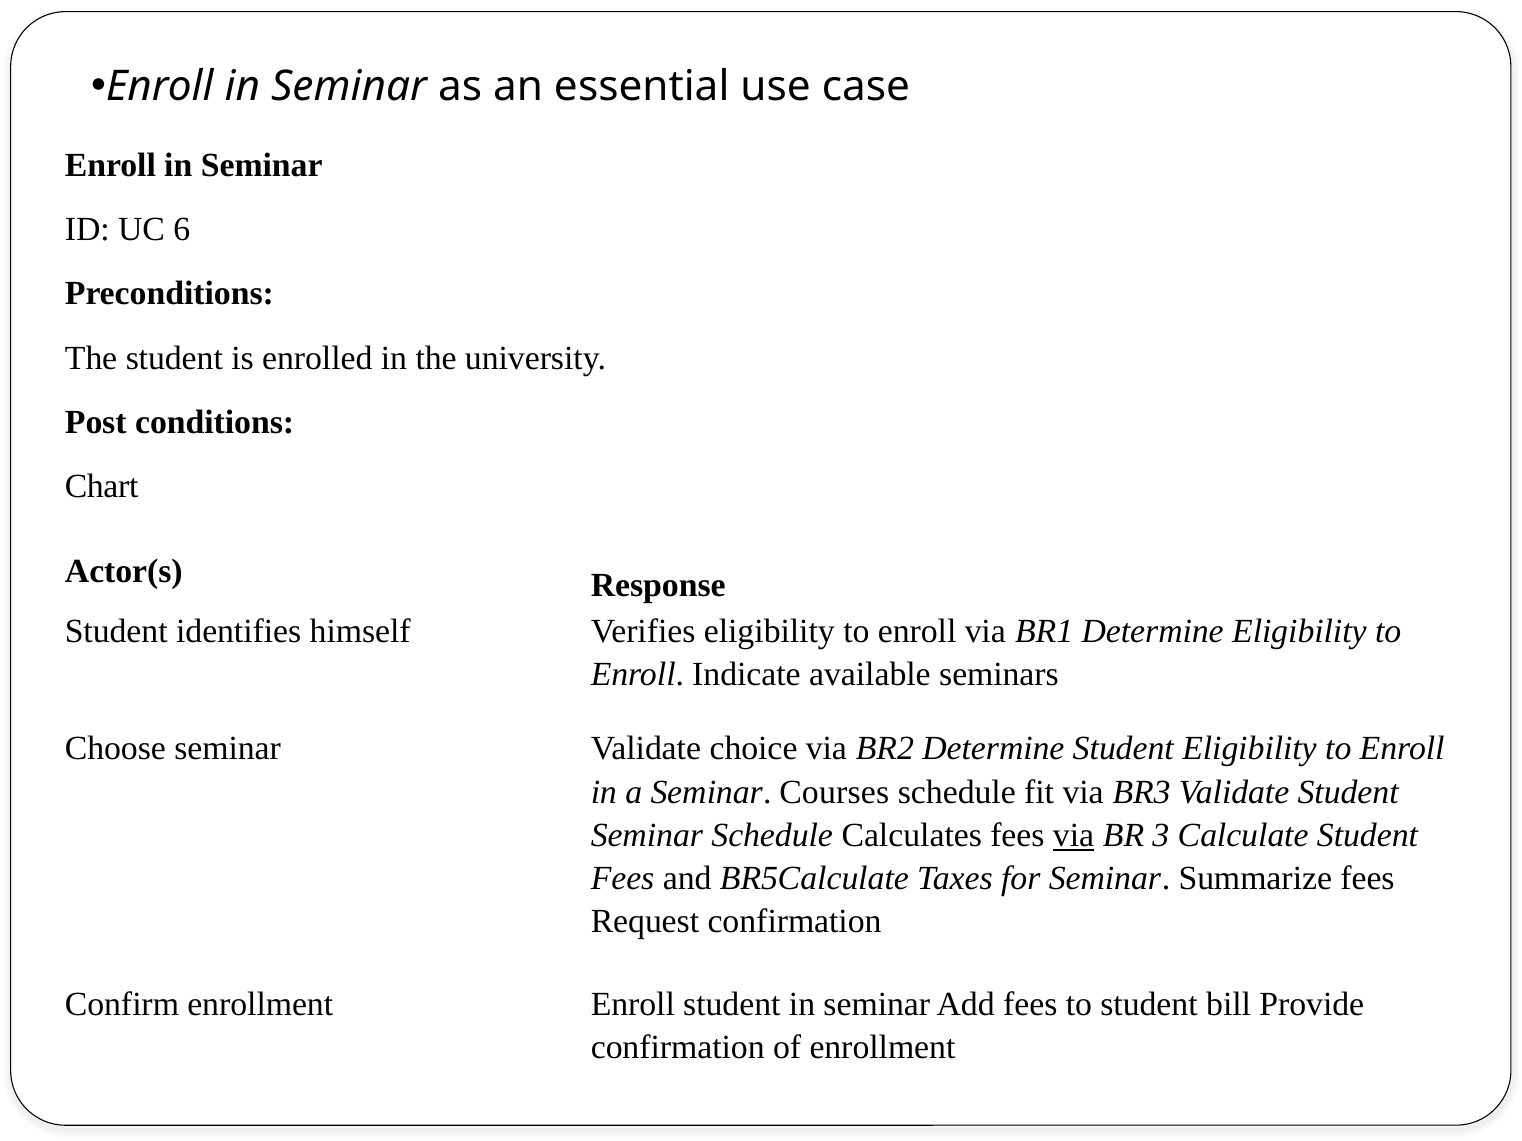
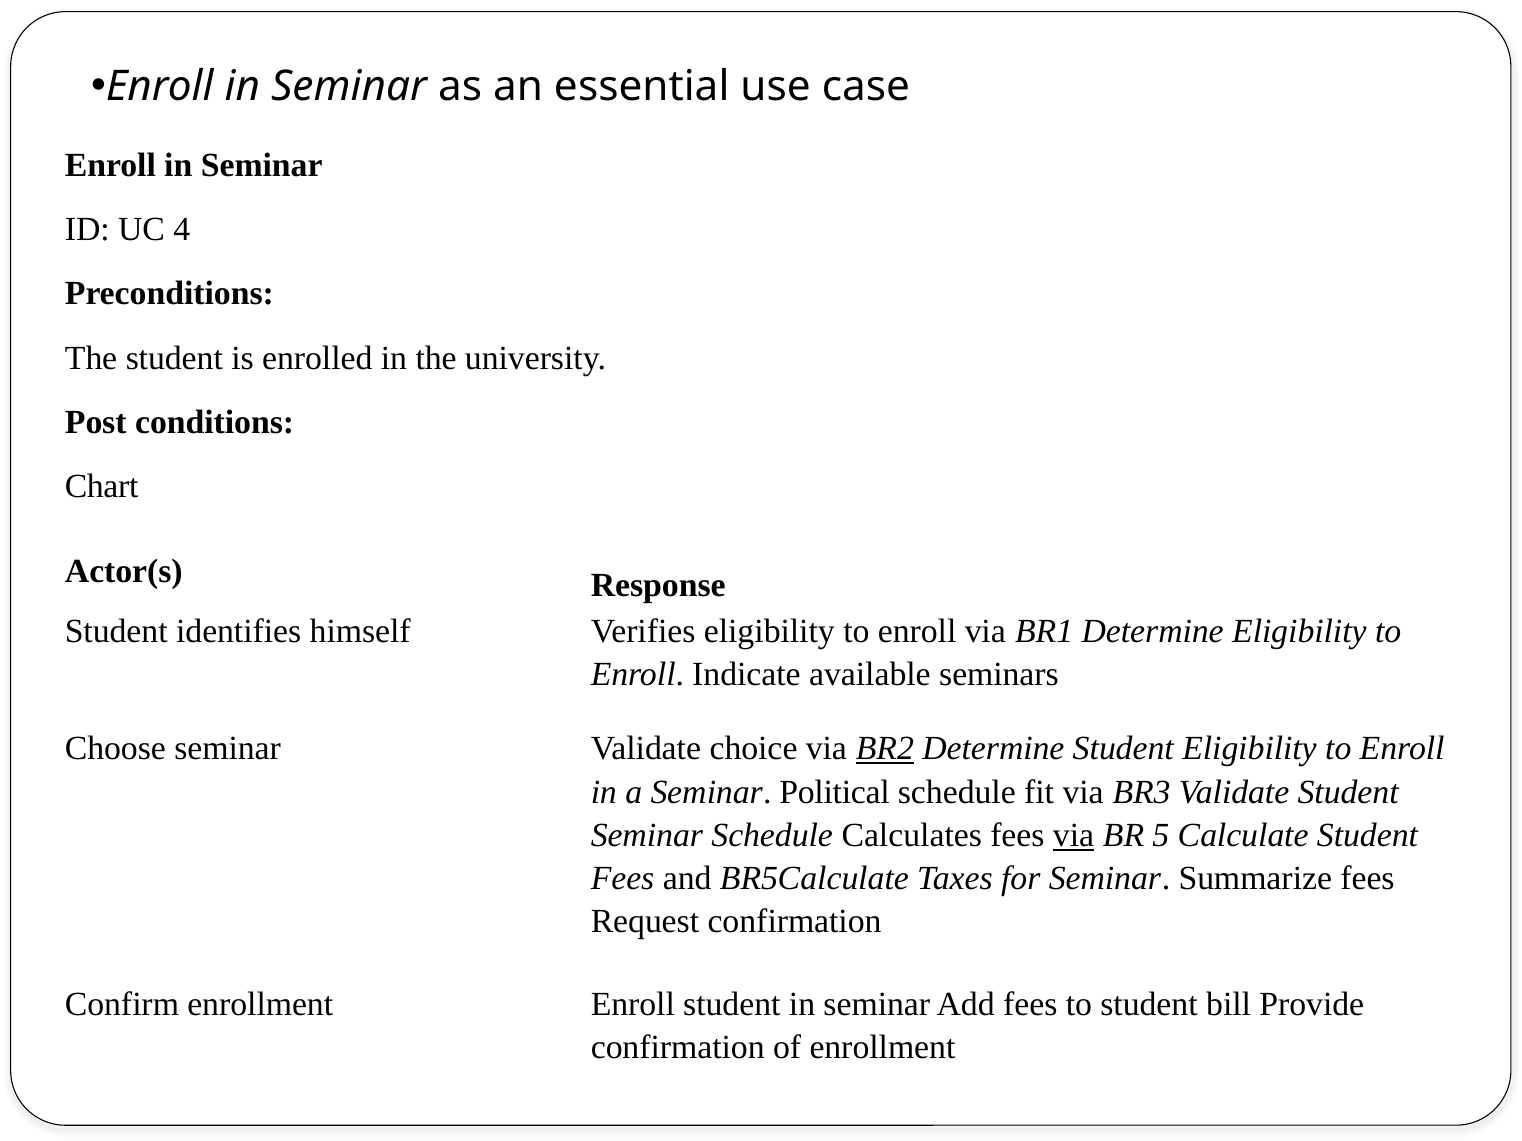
6: 6 -> 4 (182, 229)
BR2 underline: none -> present (885, 749)
Courses: Courses -> Political (834, 792)
3: 3 -> 5 (1161, 836)
